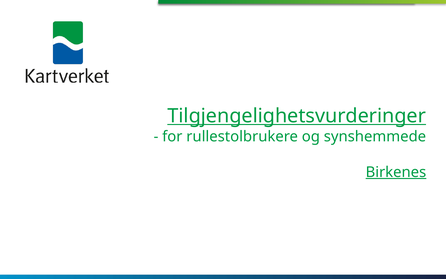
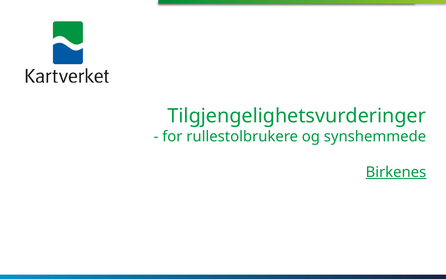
Tilgjengelighetsvurderinger underline: present -> none (297, 116)
